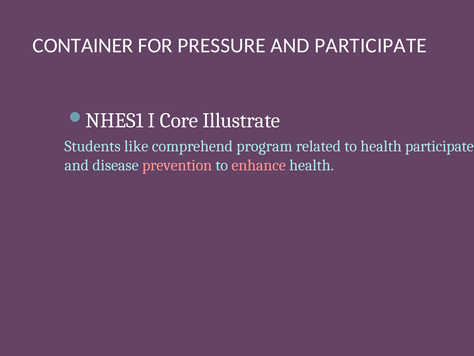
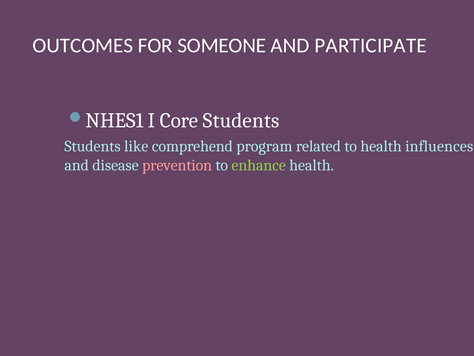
CONTAINER: CONTAINER -> OUTCOMES (83, 45)
PRESSURE: PRESSURE -> SOMEONE (222, 45)
Core Illustrate: Illustrate -> Students (241, 121)
health participate: participate -> influences (439, 146)
enhance colour: pink -> light green (259, 165)
